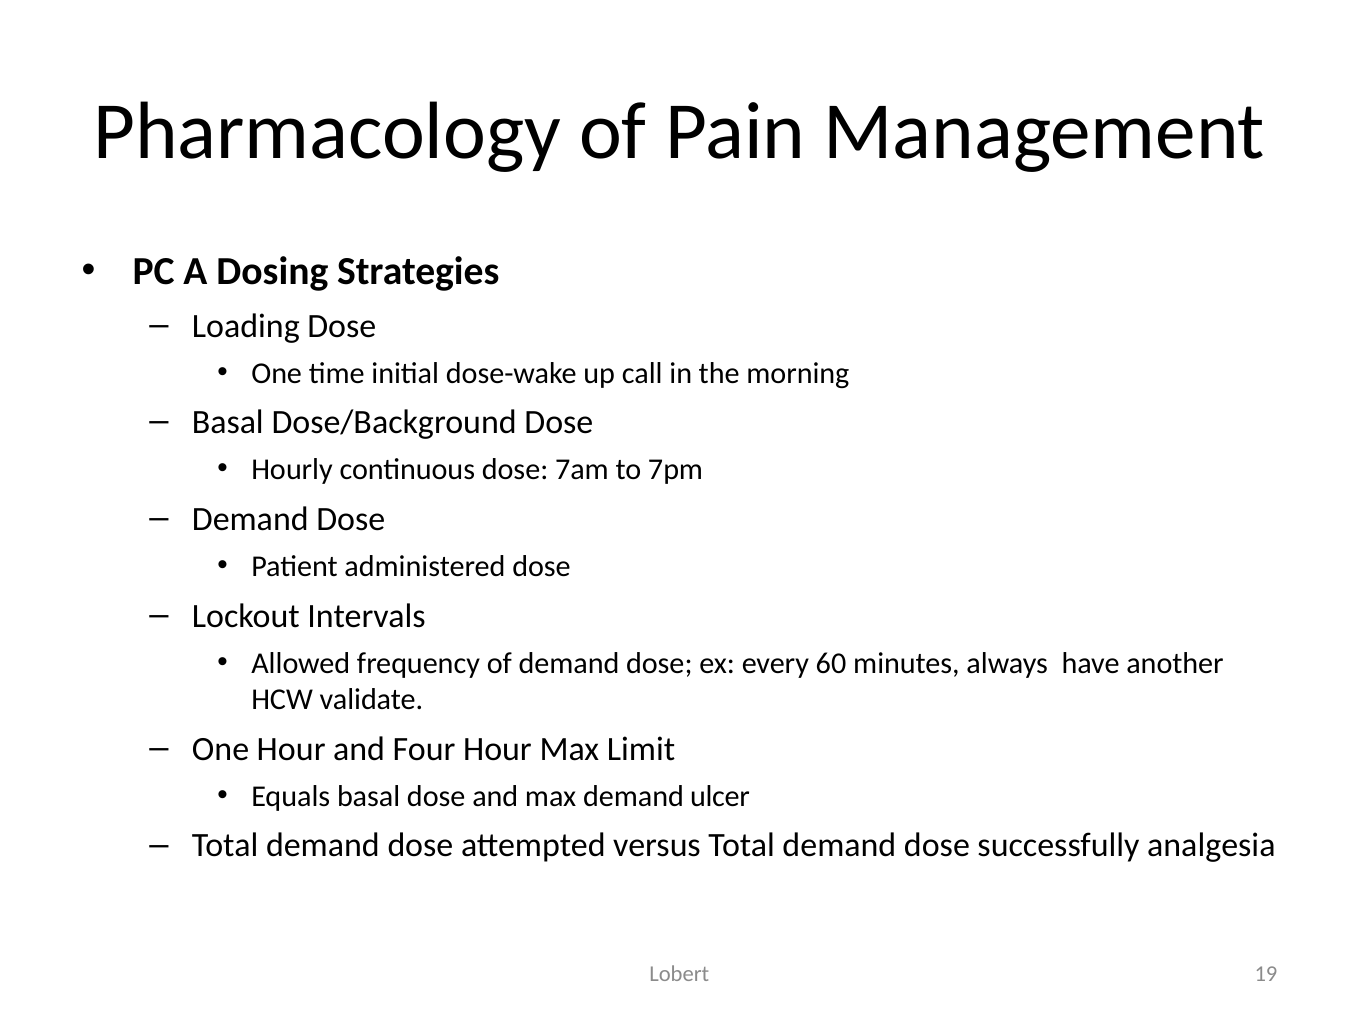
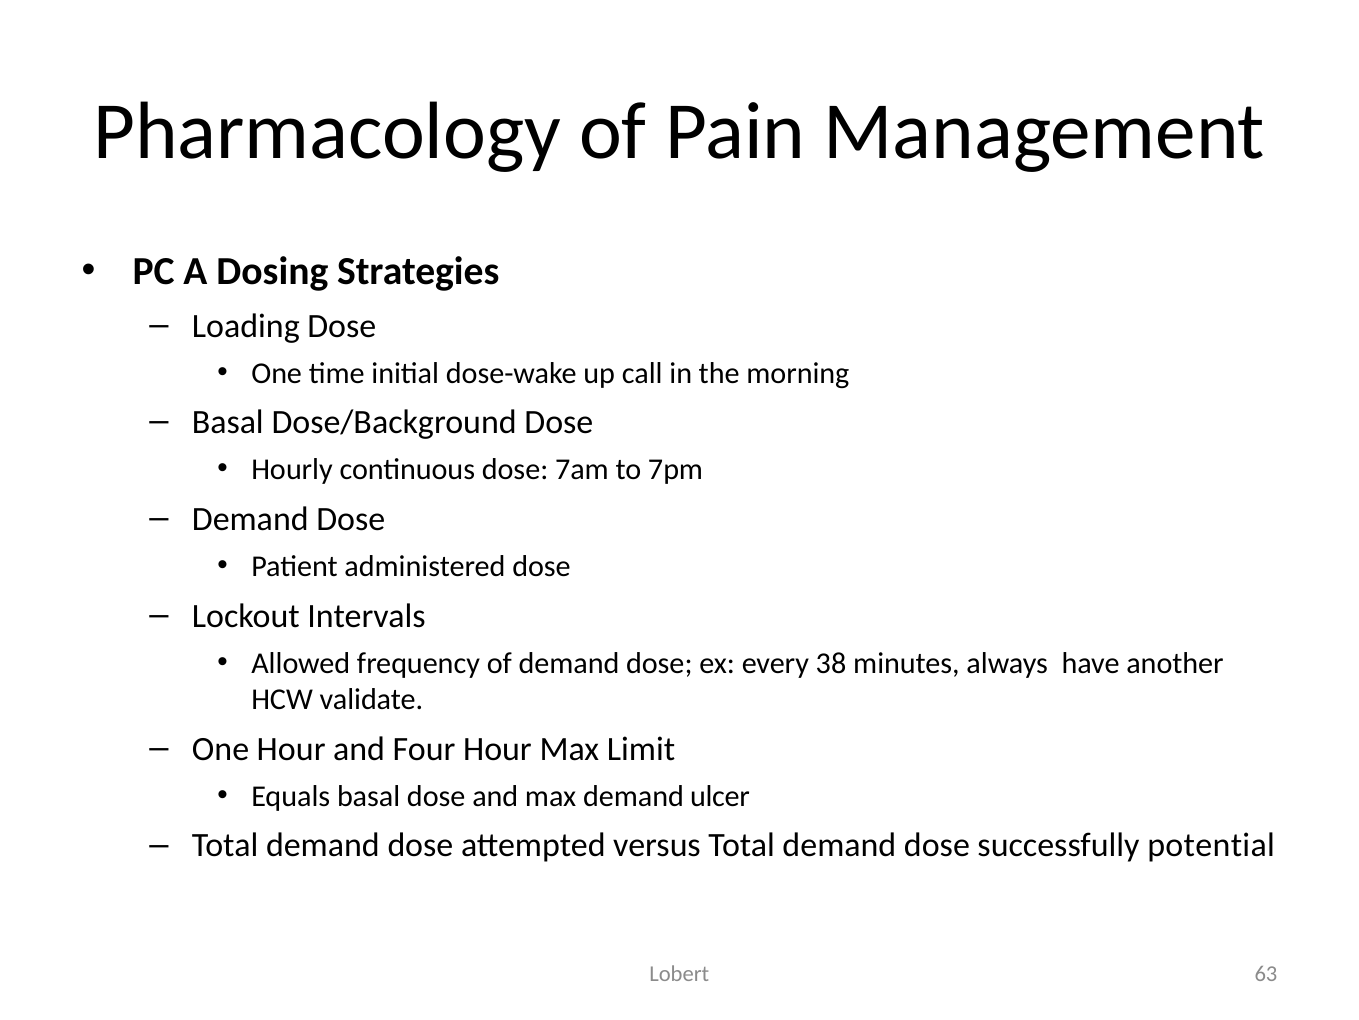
60: 60 -> 38 (831, 663)
analgesia: analgesia -> potential (1211, 845)
19: 19 -> 63 (1266, 973)
